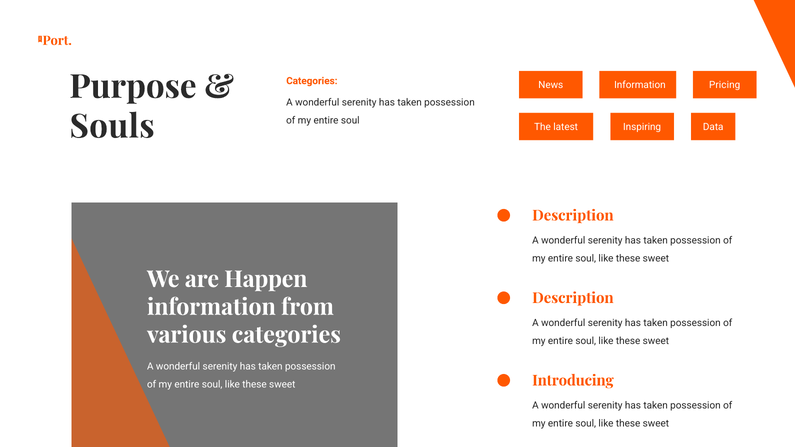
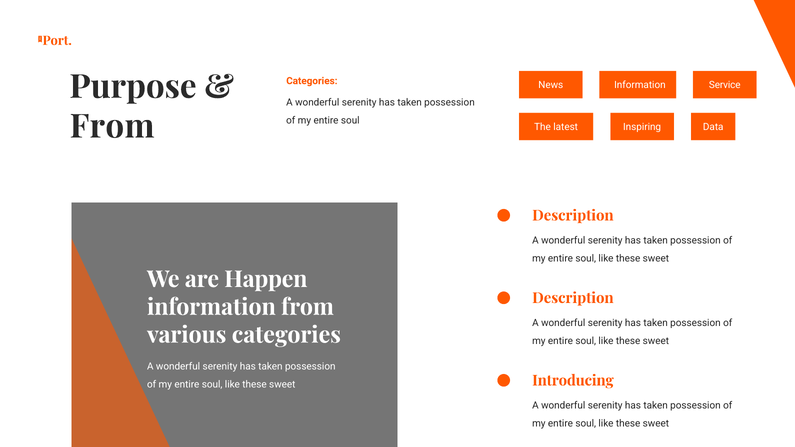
Pricing: Pricing -> Service (725, 85)
Souls: Souls -> From (112, 127)
